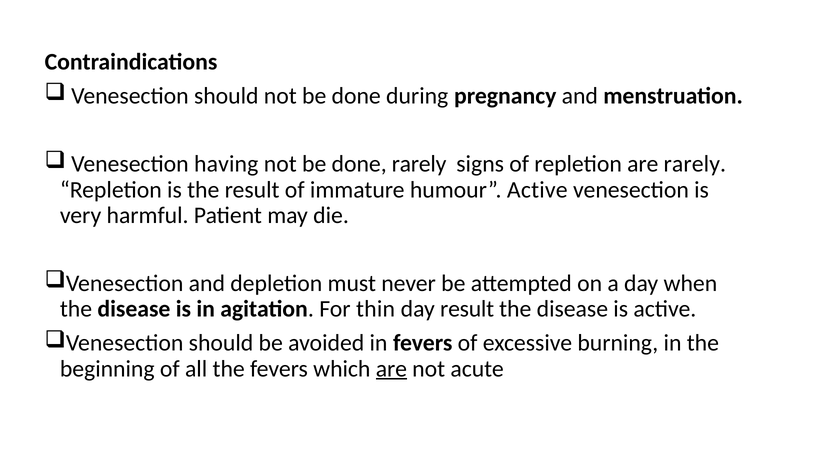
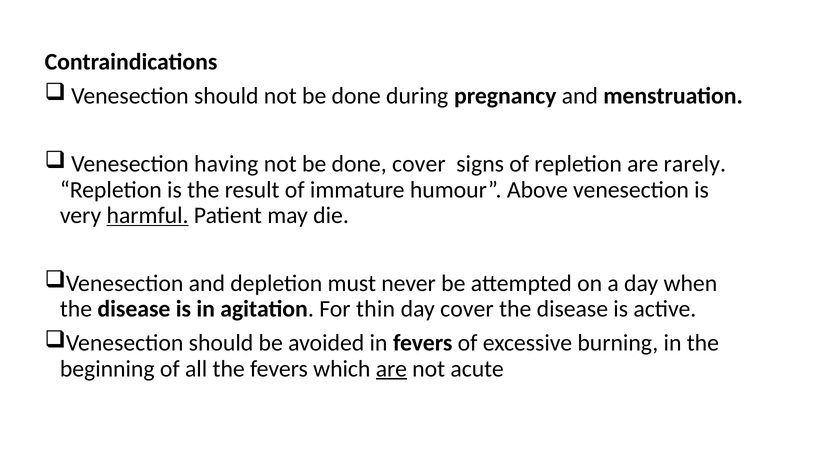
done rarely: rarely -> cover (419, 164)
humour Active: Active -> Above (537, 190)
harmful underline: none -> present (148, 215)
day result: result -> cover (467, 309)
